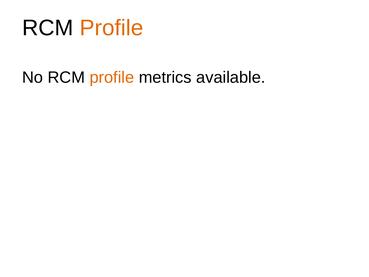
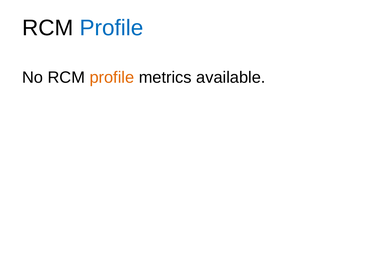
Profile colour: orange -> blue (112, 28)
